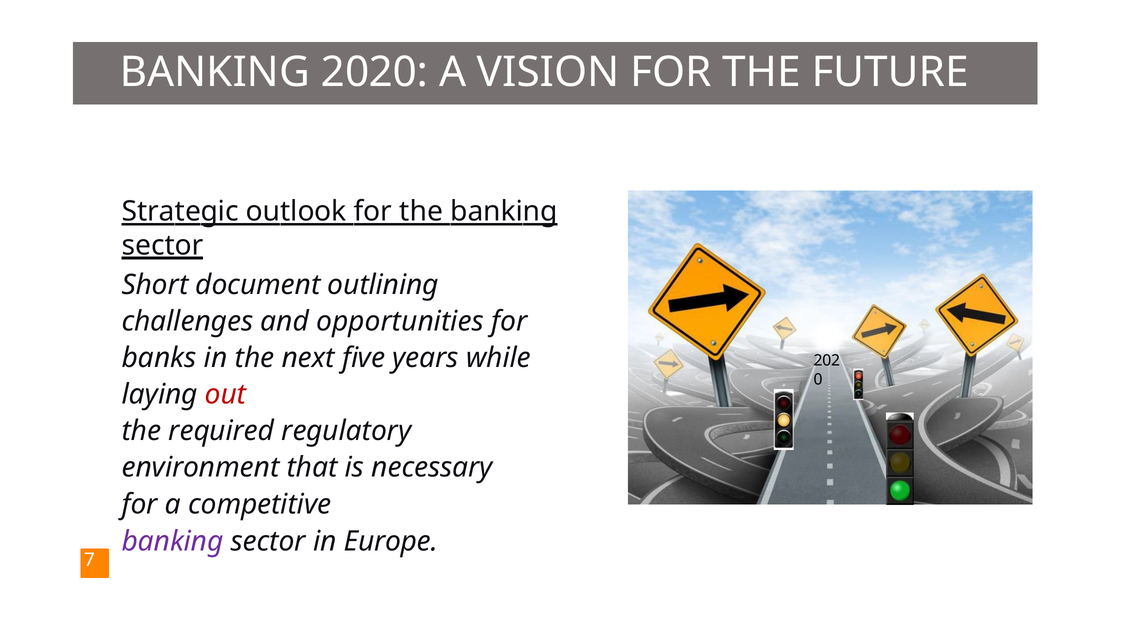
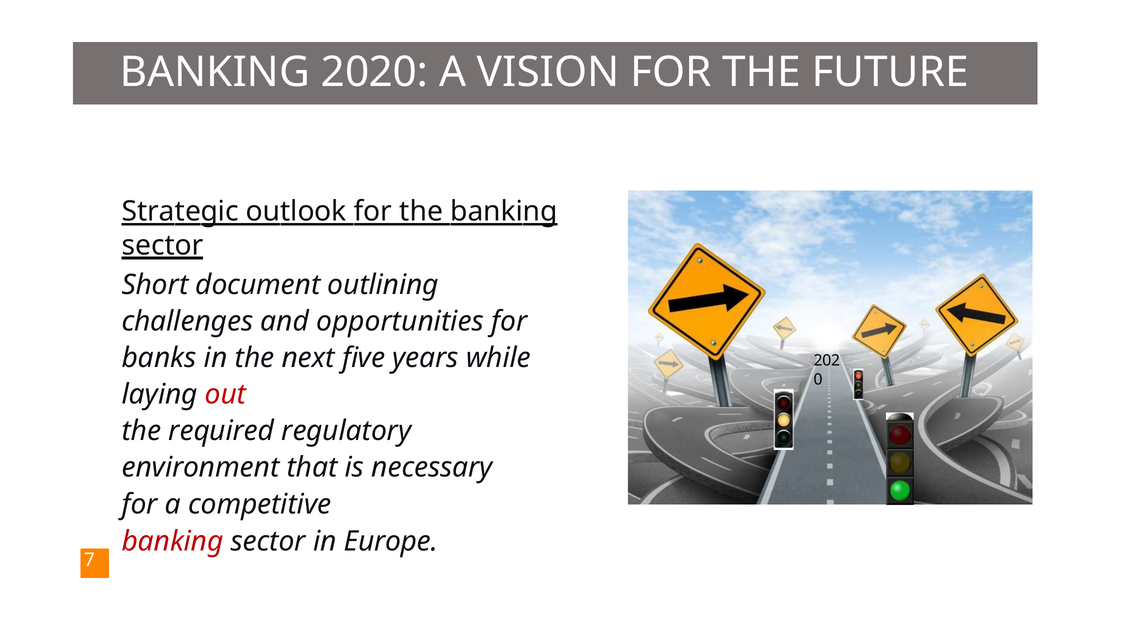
banking colour: purple -> red (173, 541)
